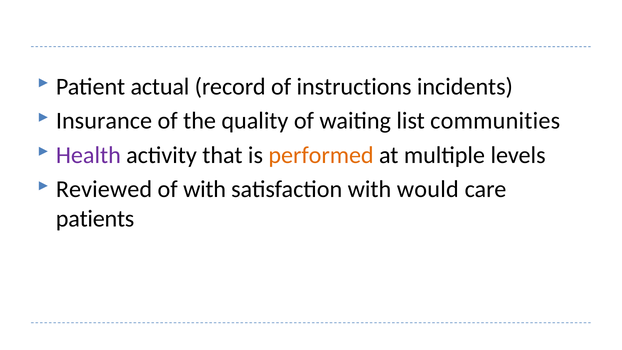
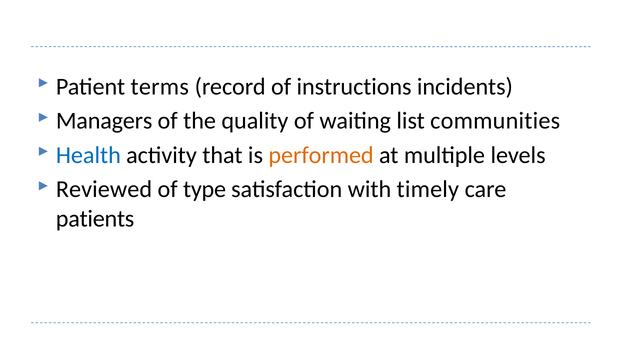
actual: actual -> terms (160, 87)
Insurance: Insurance -> Managers (104, 121)
Health colour: purple -> blue (88, 155)
of with: with -> type (205, 189)
would: would -> timely (428, 189)
